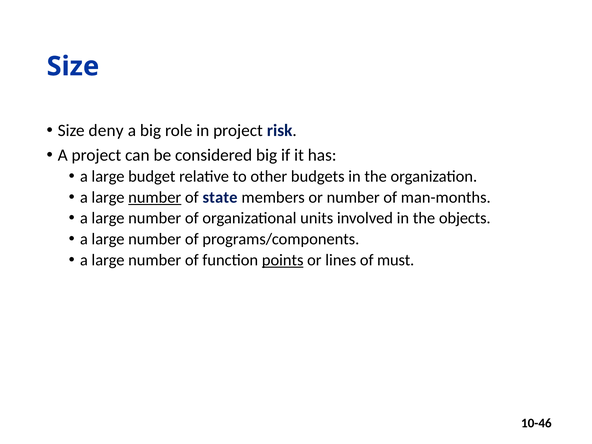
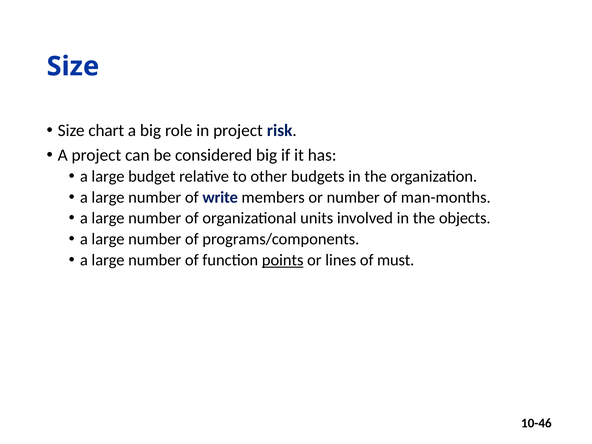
deny: deny -> chart (106, 130)
number underline: present -> none (155, 197)
state: state -> write (220, 197)
